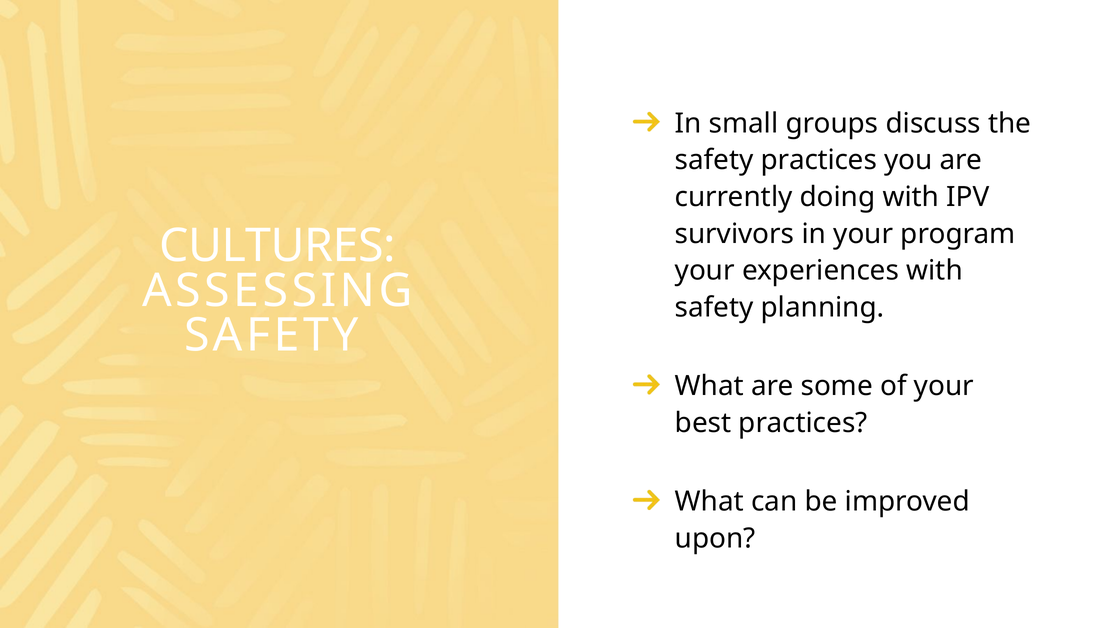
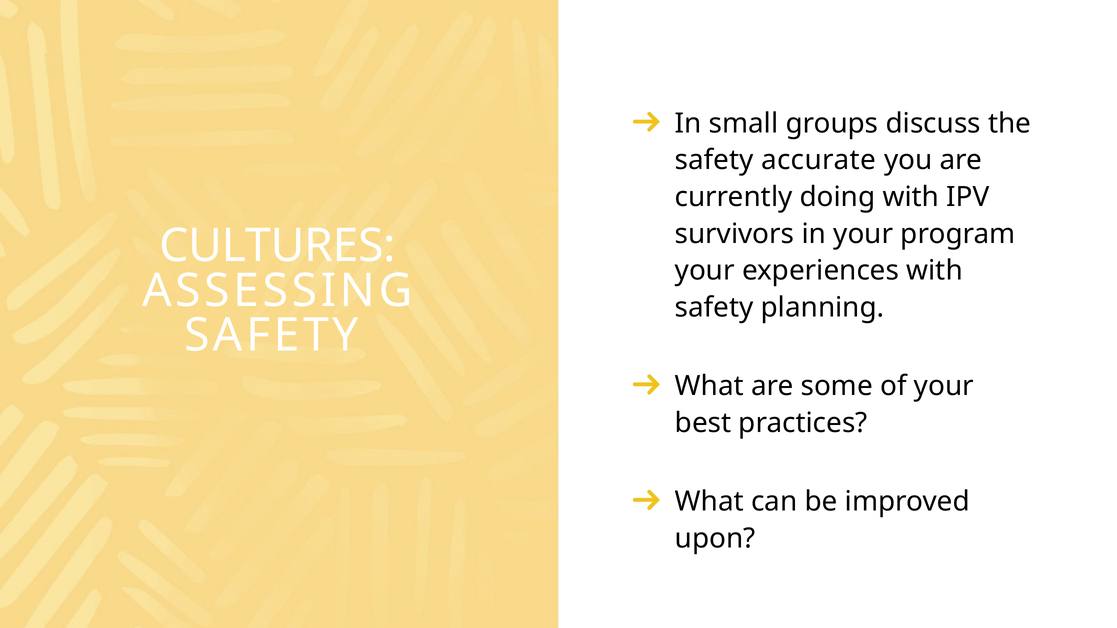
safety practices: practices -> accurate (819, 160)
